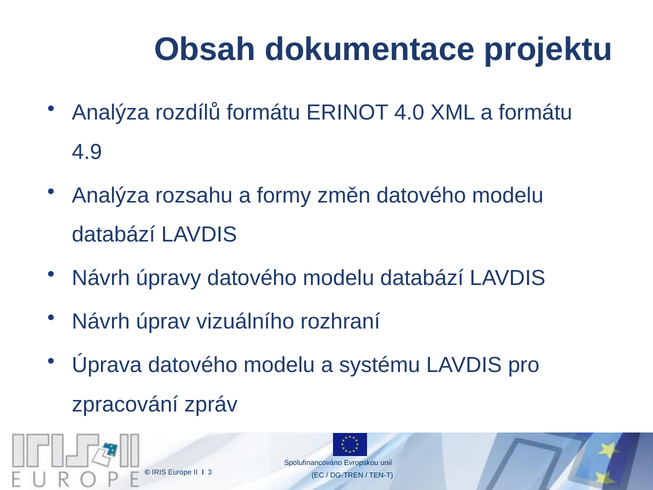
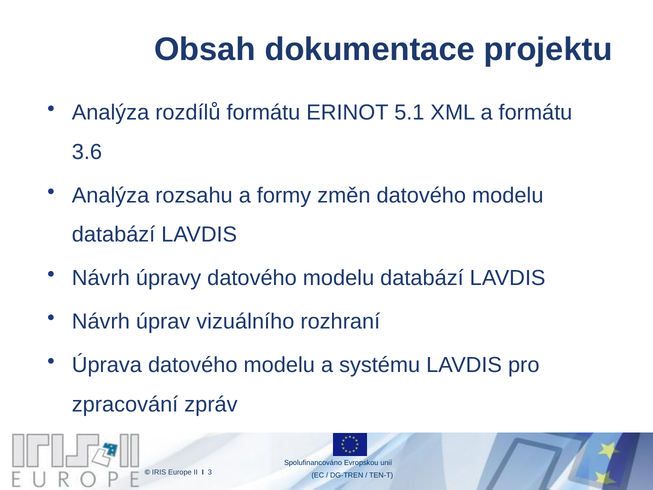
4.0: 4.0 -> 5.1 (409, 113)
4.9: 4.9 -> 3.6 (87, 152)
